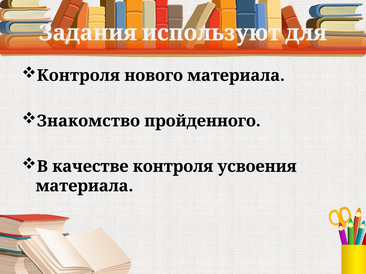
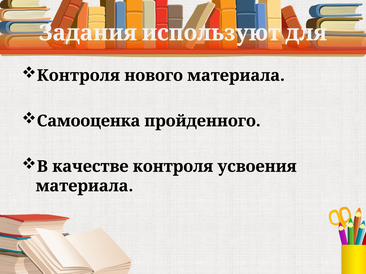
Знакомство: Знакомство -> Самооценка (89, 121)
